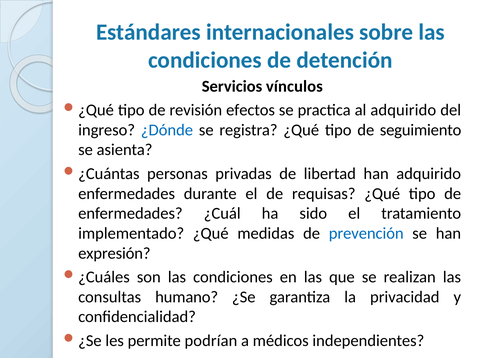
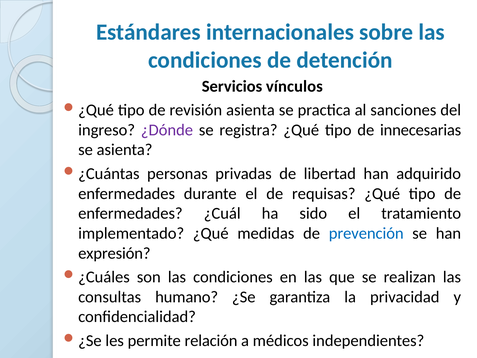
revisión efectos: efectos -> asienta (250, 110)
al adquirido: adquirido -> sanciones (403, 110)
¿Dónde colour: blue -> purple (167, 130)
seguimiento: seguimiento -> innecesarias (421, 130)
podrían: podrían -> relación (211, 340)
